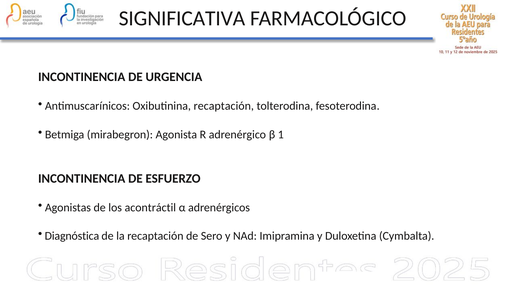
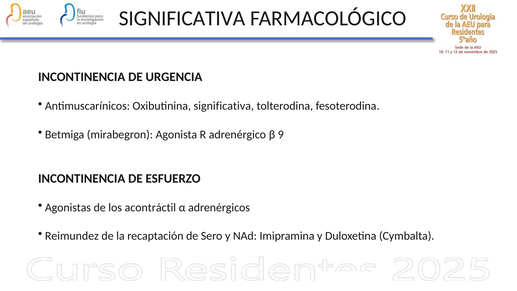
Oxibutinina recaptación: recaptación -> significativa (224, 106)
1: 1 -> 9 (281, 134)
Diagnóstica: Diagnóstica -> Reimundez (72, 236)
